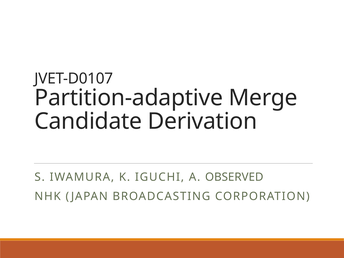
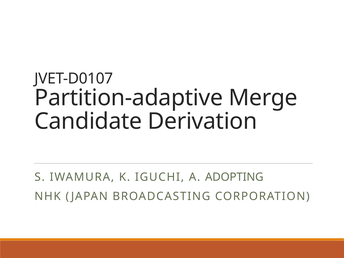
OBSERVED: OBSERVED -> ADOPTING (234, 177)
